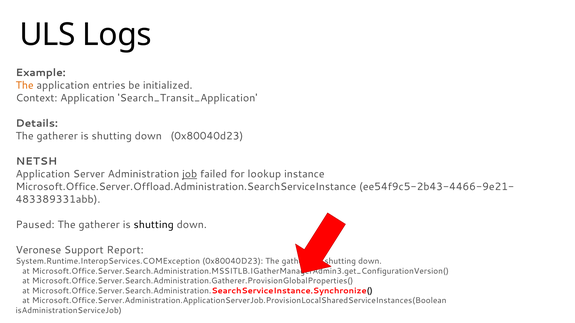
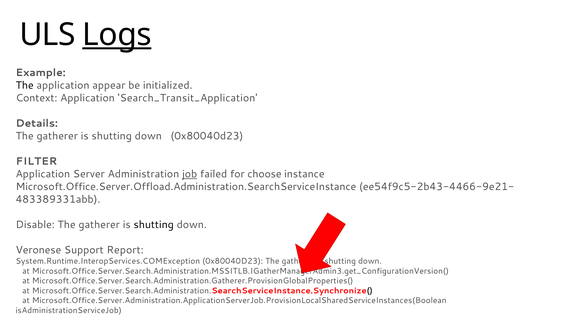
Logs underline: none -> present (117, 35)
The colour: orange -> black (25, 85)
entries: entries -> appear (109, 85)
NETSH: NETSH -> FILTER (36, 162)
lookup: lookup -> choose (264, 174)
Paused: Paused -> Disable (35, 225)
